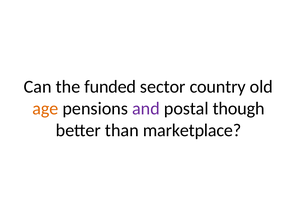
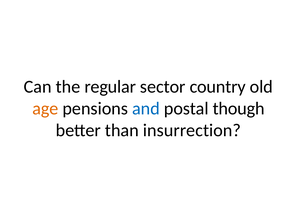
funded: funded -> regular (110, 87)
and colour: purple -> blue (146, 108)
marketplace: marketplace -> insurrection (192, 130)
